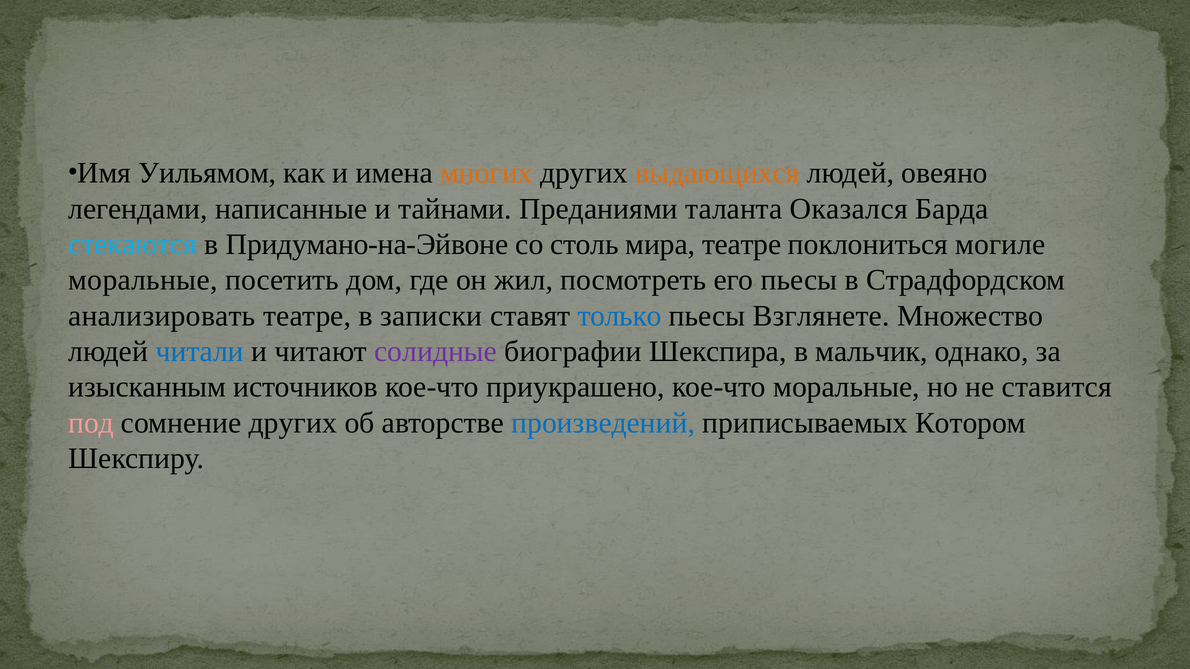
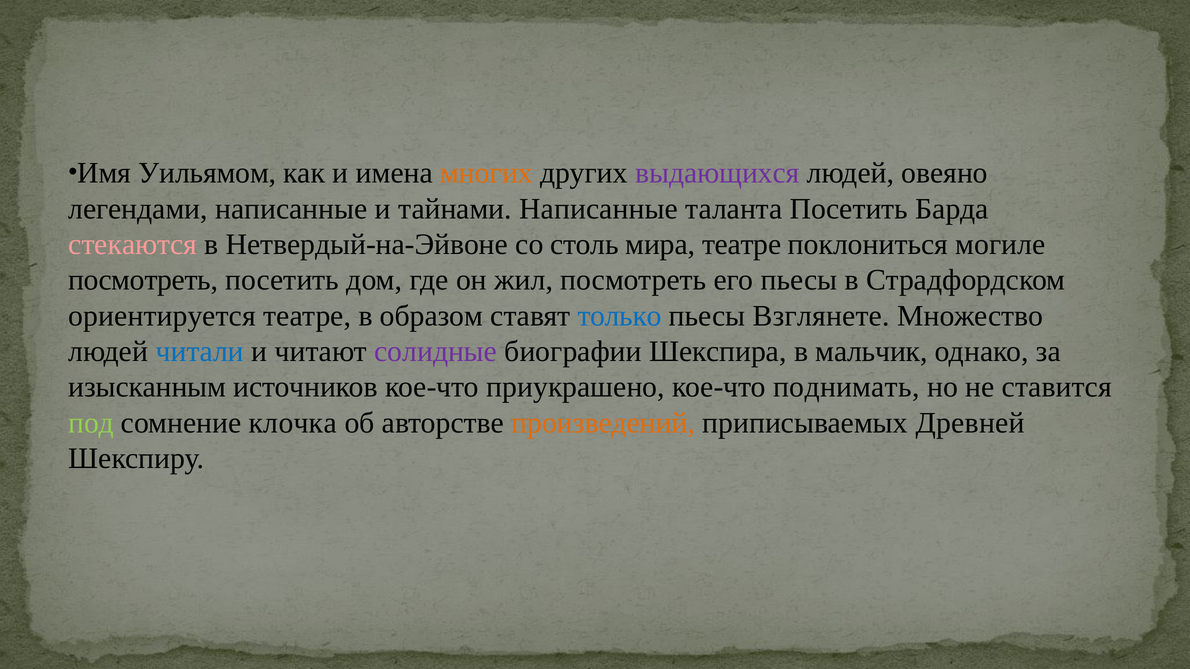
выдающихся colour: orange -> purple (717, 173)
тайнами Преданиями: Преданиями -> Написанные (599, 209)
таланта Оказался: Оказался -> Посетить (849, 209)
стекаются colour: light blue -> pink (133, 245)
Придумано-на-Эйвоне: Придумано-на-Эйвоне -> Нетвердый-на-Эйвоне (367, 245)
моральные: моральные -> посмотреть (143, 280)
анализировать: анализировать -> ориентируется (162, 316)
записки: записки -> образом (431, 316)
кое-что моральные: моральные -> поднимать (846, 387)
под colour: pink -> light green (91, 423)
сомнение других: других -> клочка (293, 423)
произведений colour: blue -> orange (603, 423)
Котором: Котором -> Древней (970, 423)
